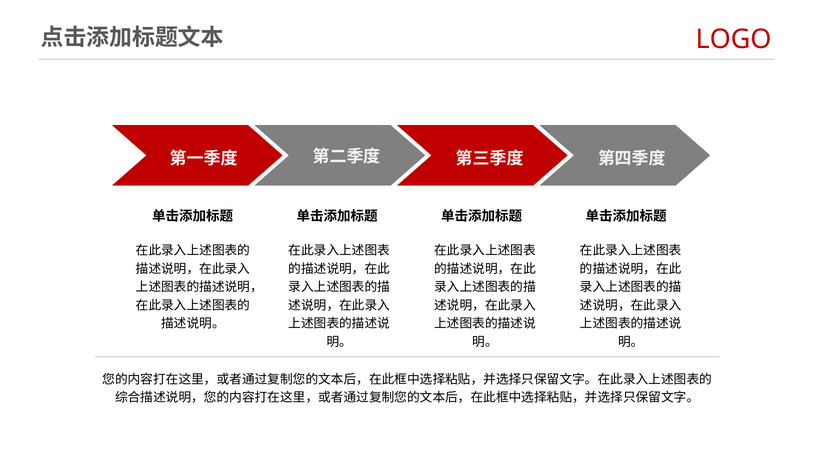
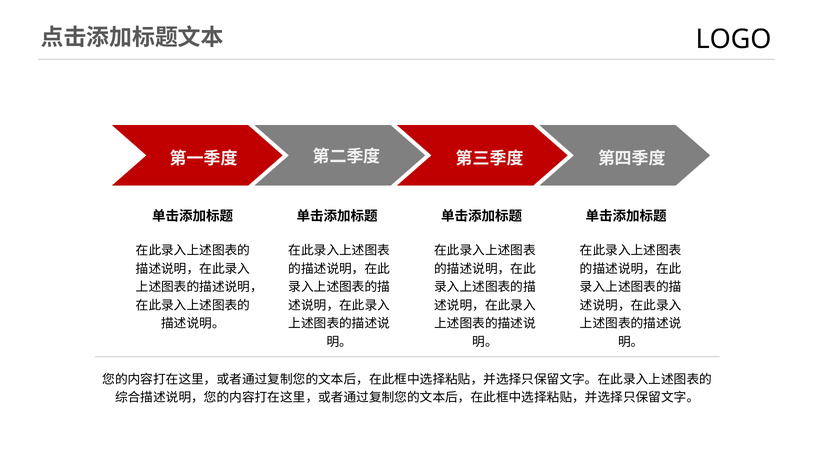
LOGO colour: red -> black (734, 40)
